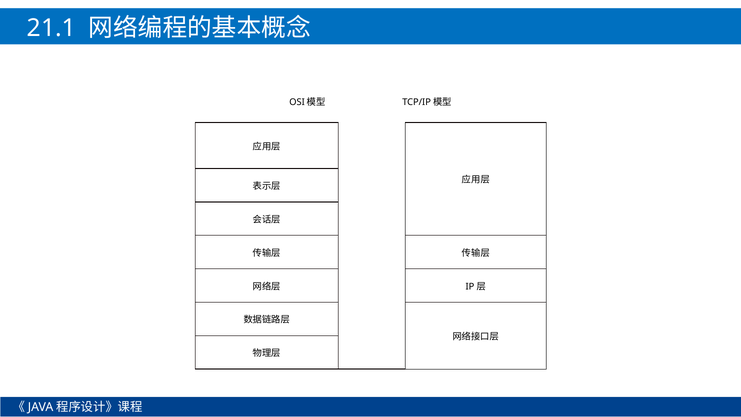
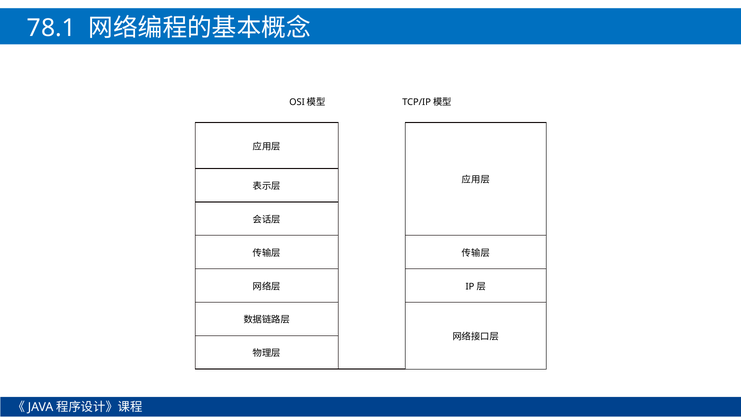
21.1: 21.1 -> 78.1 (51, 28)
